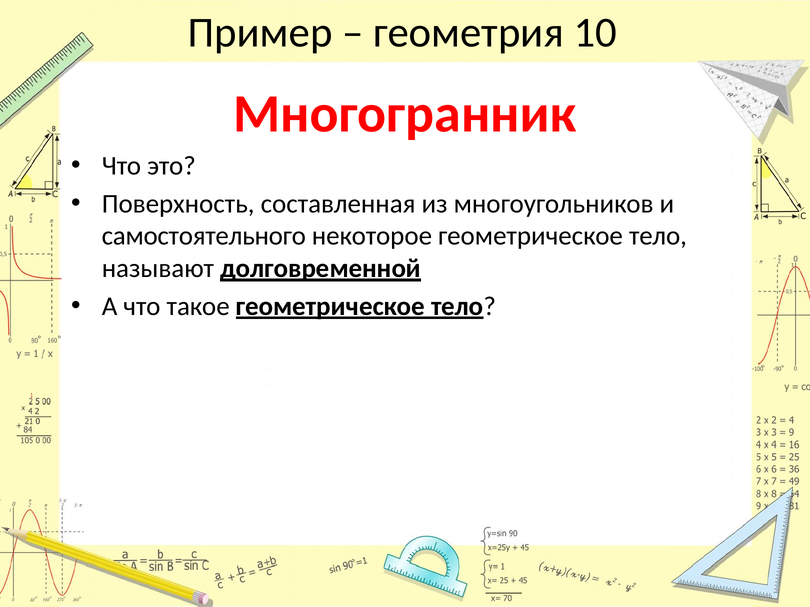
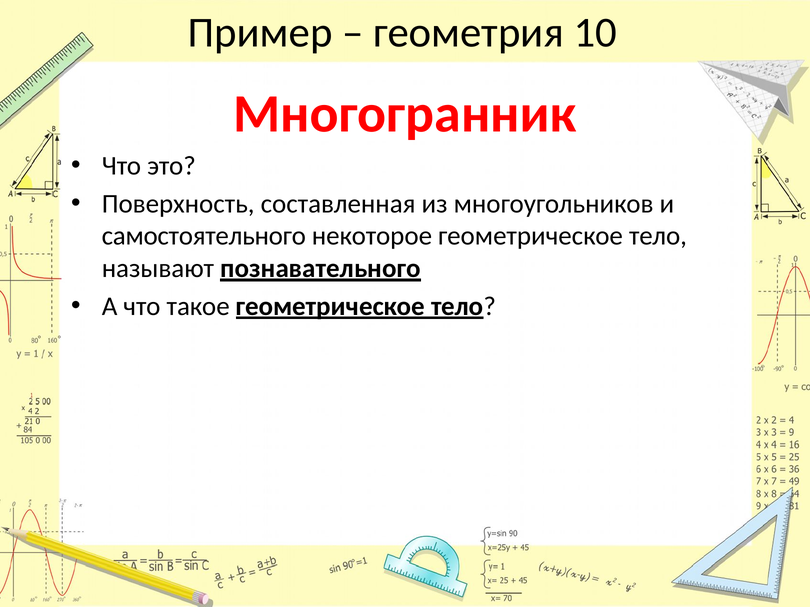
долговременной: долговременной -> познавательного (321, 269)
